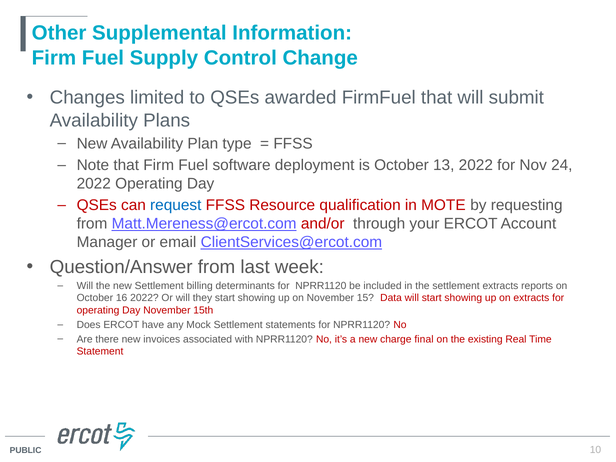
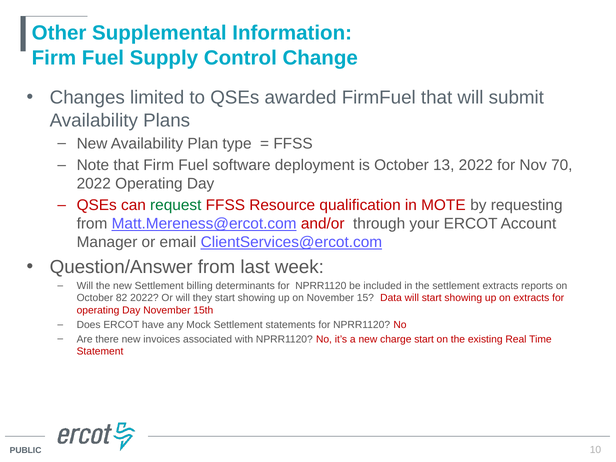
24: 24 -> 70 (562, 165)
request colour: blue -> green (176, 205)
16: 16 -> 82 (122, 298)
charge final: final -> start (424, 339)
